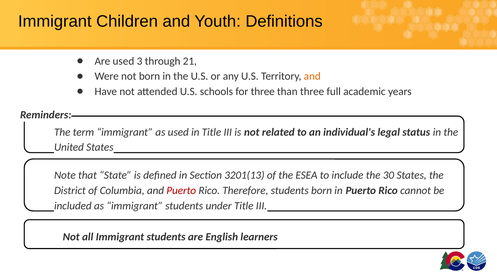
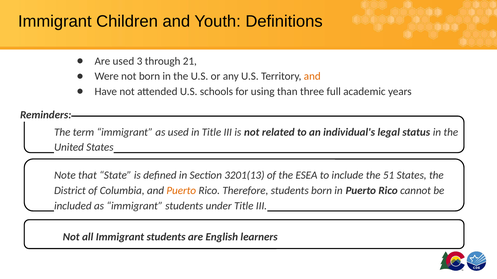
for three: three -> using (263, 92)
30: 30 -> 51 (389, 176)
Puerto colour: red -> orange (181, 191)
